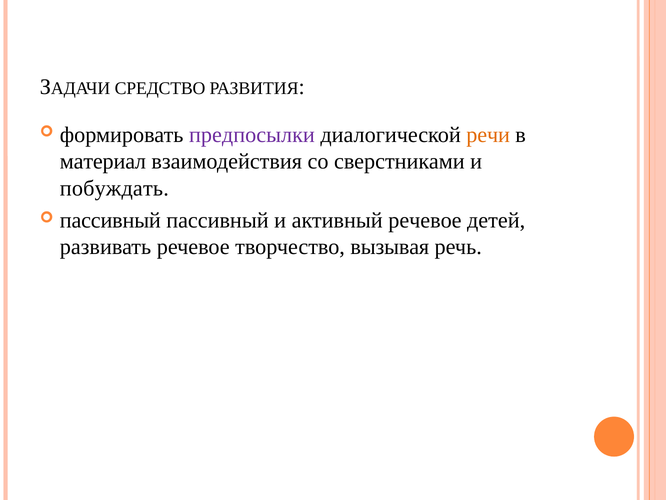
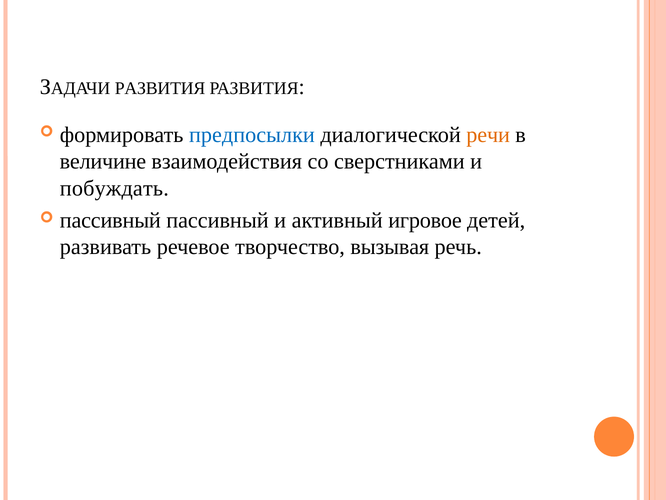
СРЕДСТВО: СРЕДСТВО -> РАЗВИТИЯ (160, 89)
предпосылки colour: purple -> blue (252, 135)
материал: материал -> величине (103, 161)
активный речевое: речевое -> игровое (425, 220)
